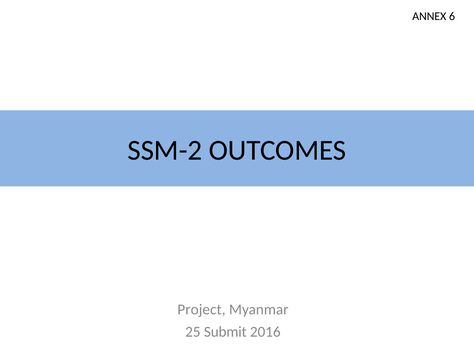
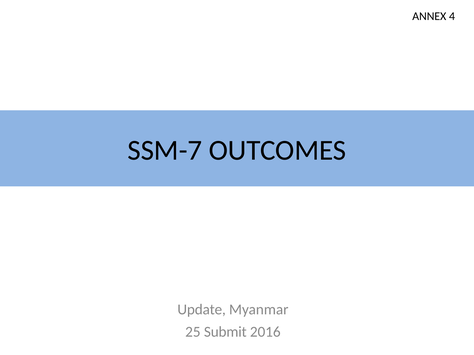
6: 6 -> 4 (452, 16)
SSM-2: SSM-2 -> SSM-7 (165, 151)
Project: Project -> Update (202, 310)
